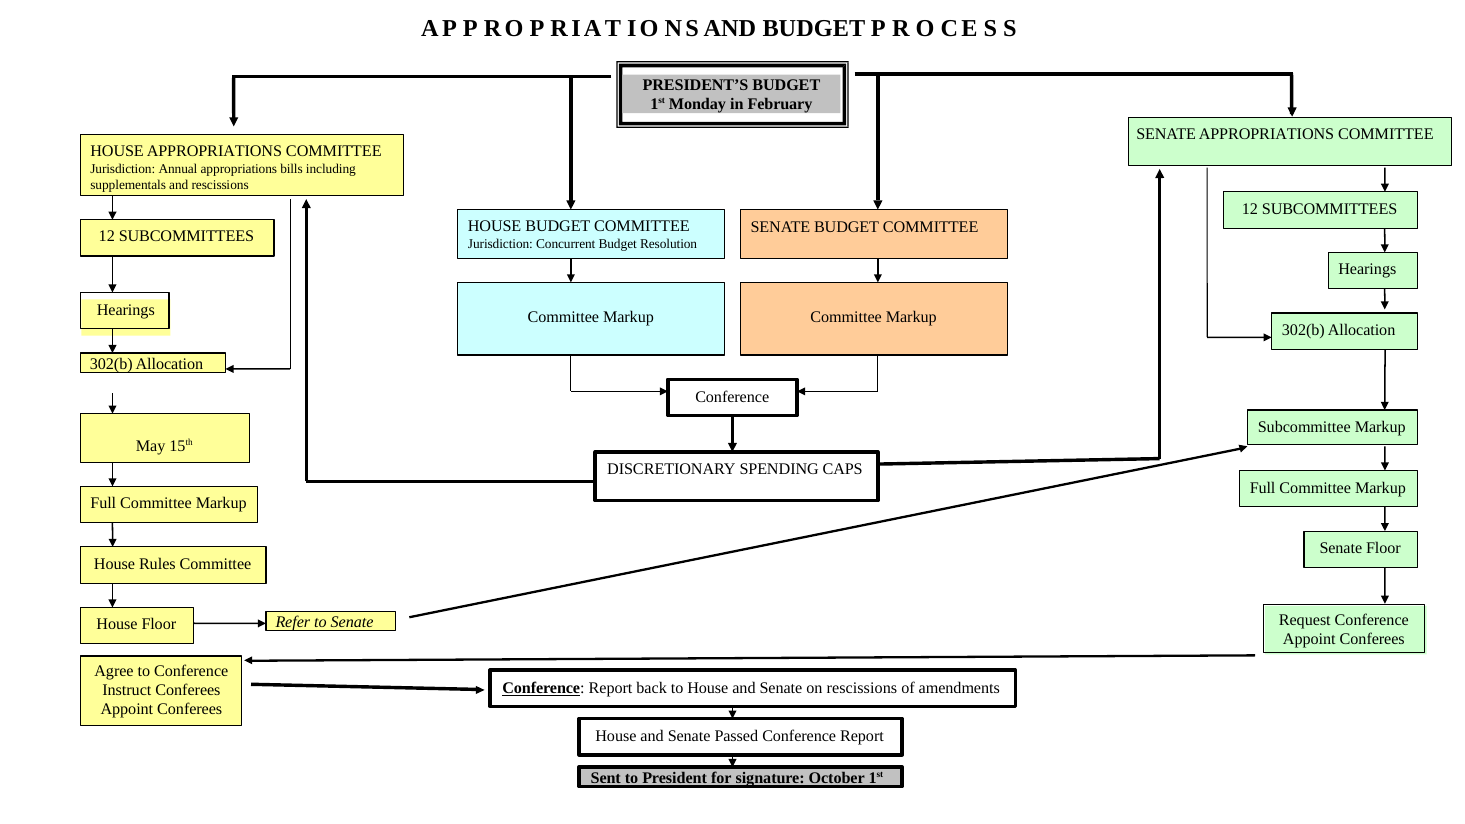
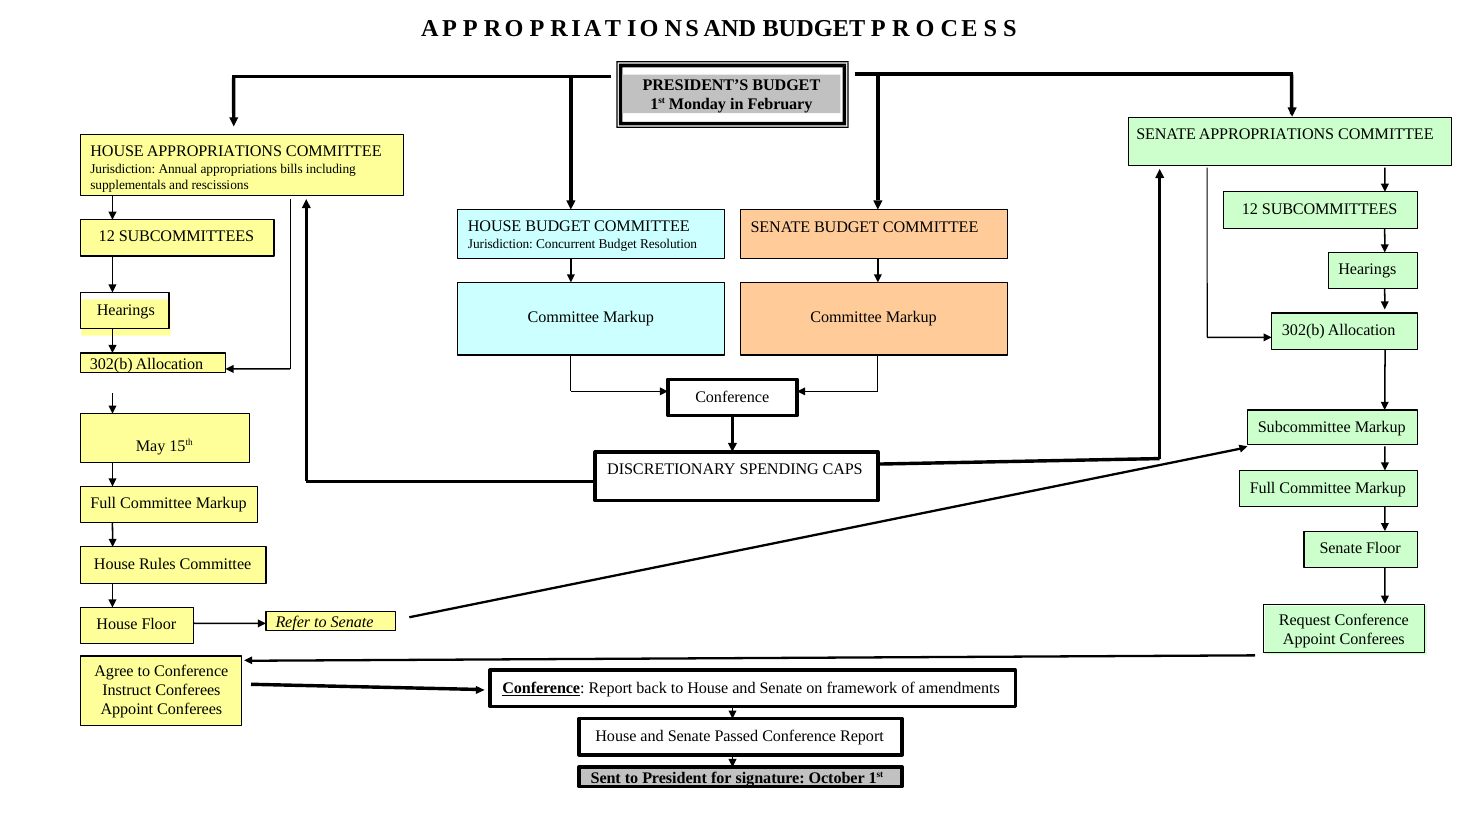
on rescissions: rescissions -> framework (862, 688)
